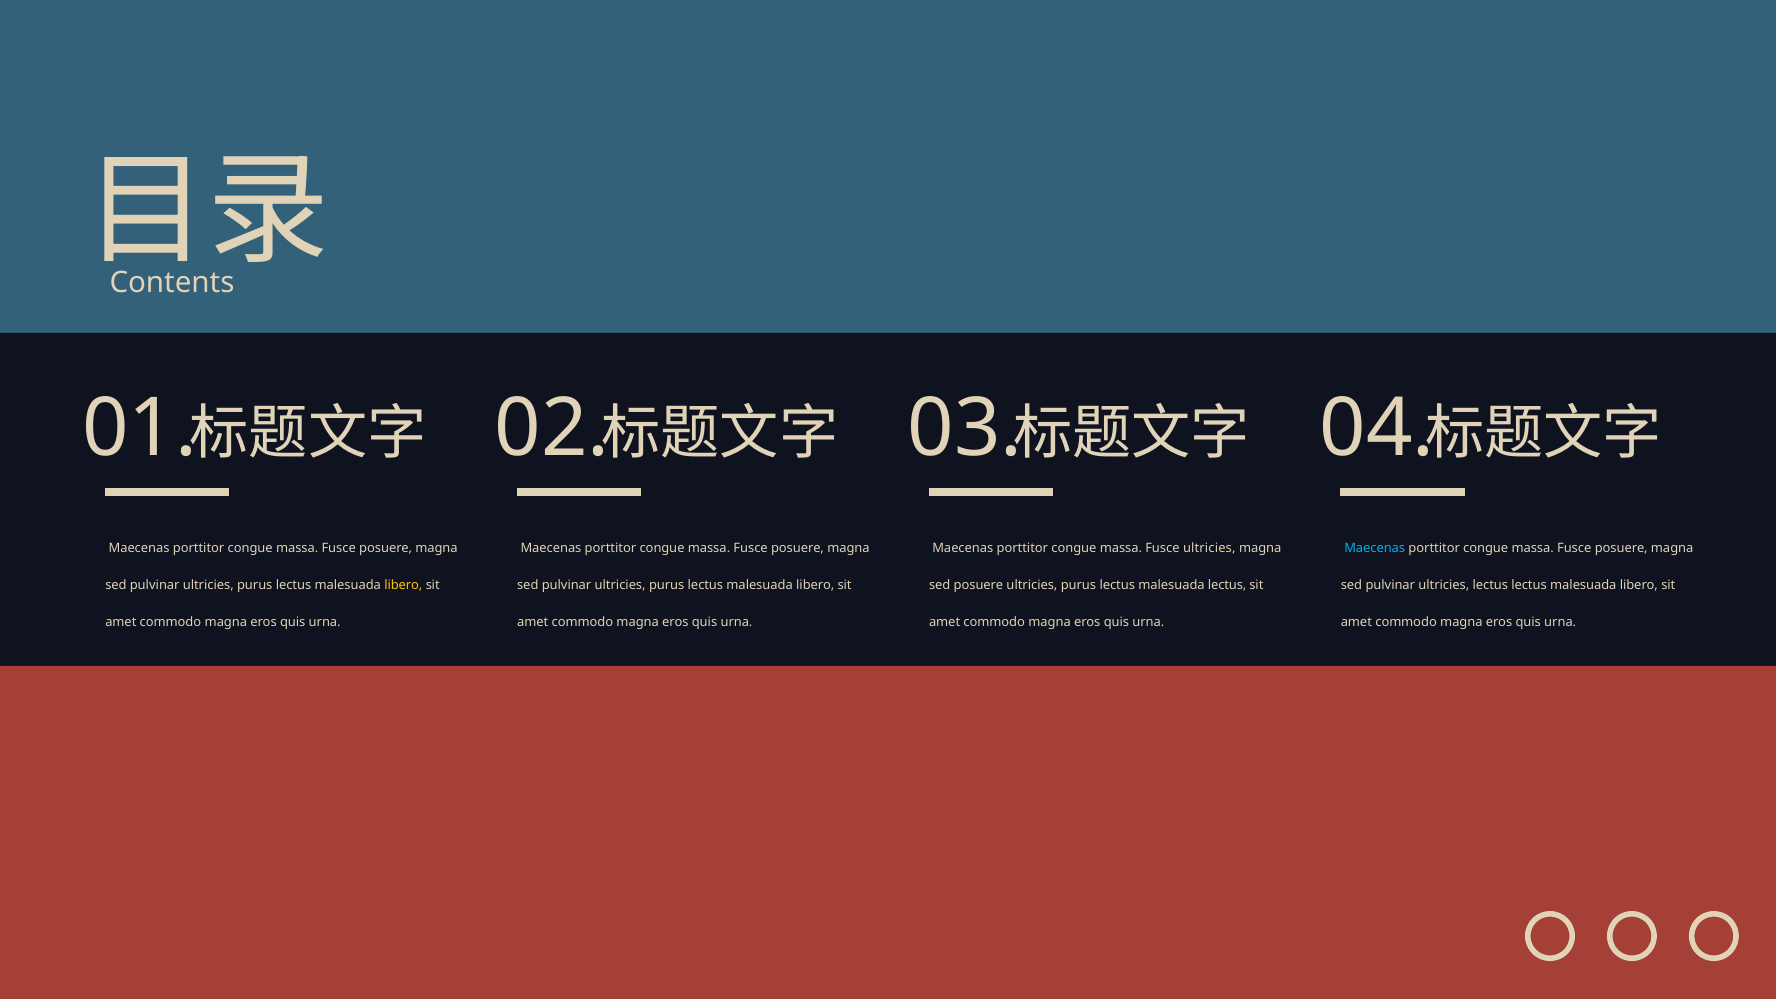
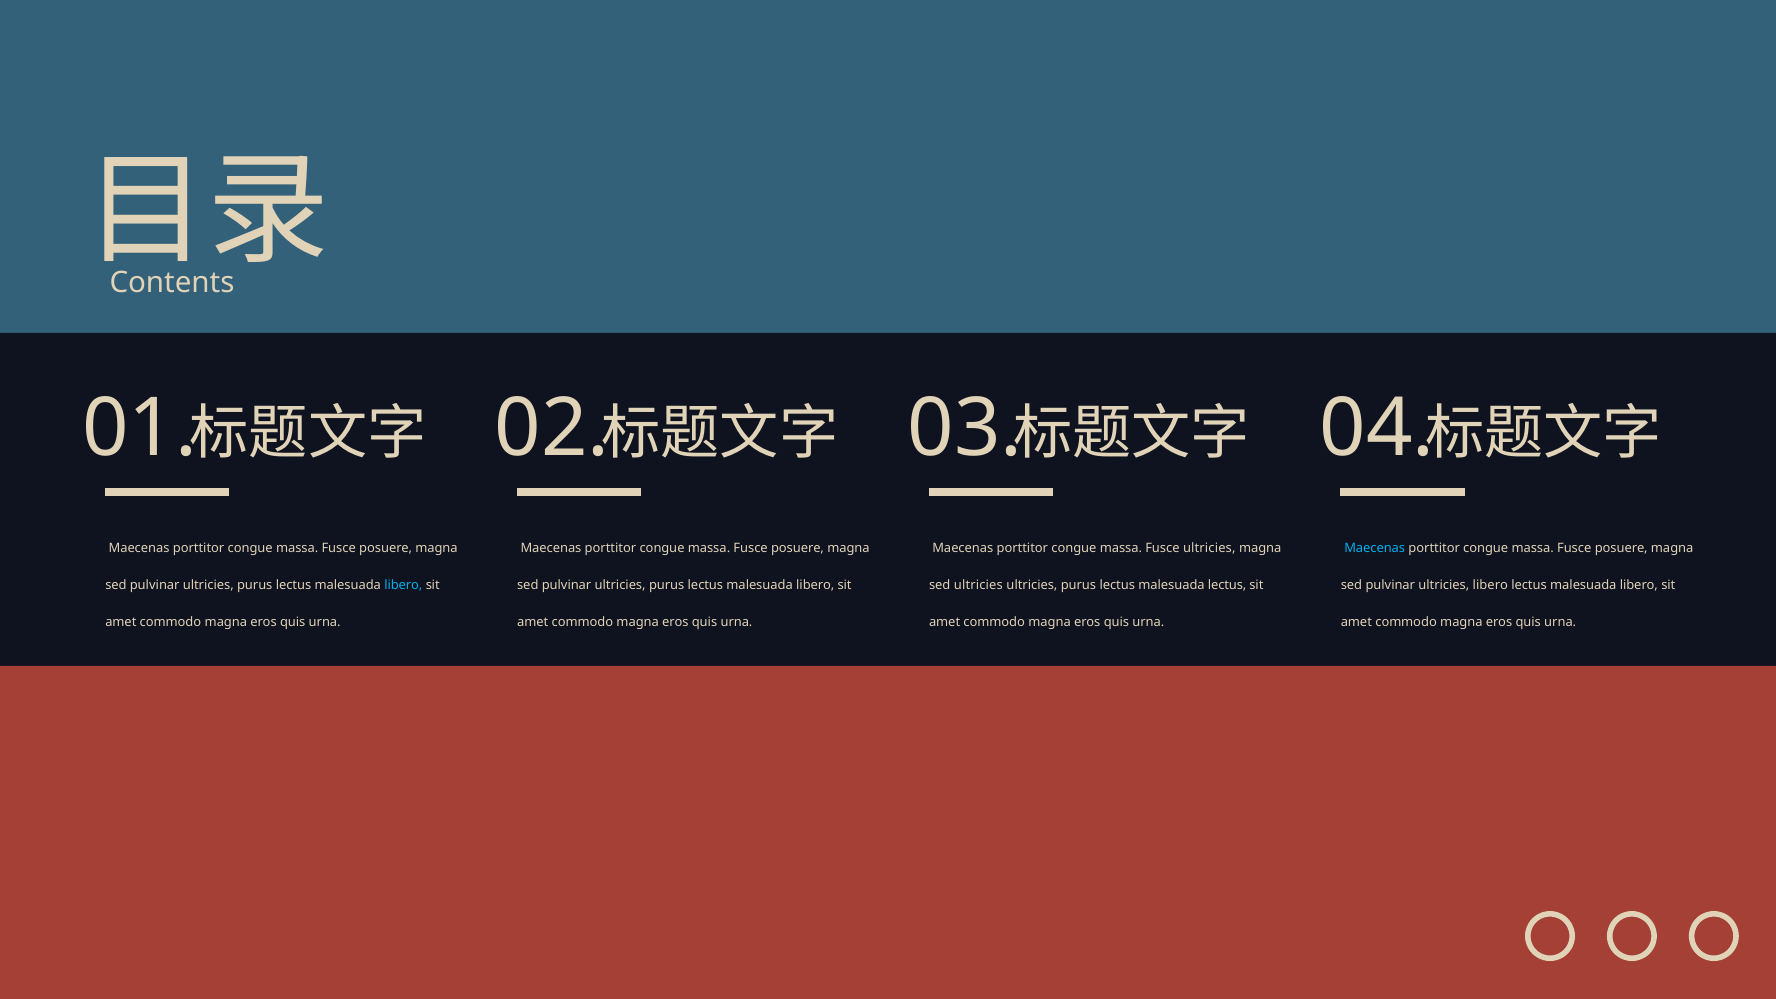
libero colour: yellow -> light blue (403, 585)
sed posuere: posuere -> ultricies (978, 585)
ultricies lectus: lectus -> libero (1490, 585)
